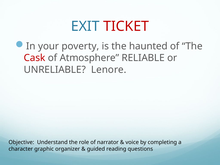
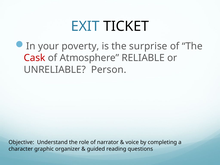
TICKET colour: red -> black (126, 26)
haunted: haunted -> surprise (148, 46)
Lenore: Lenore -> Person (109, 70)
